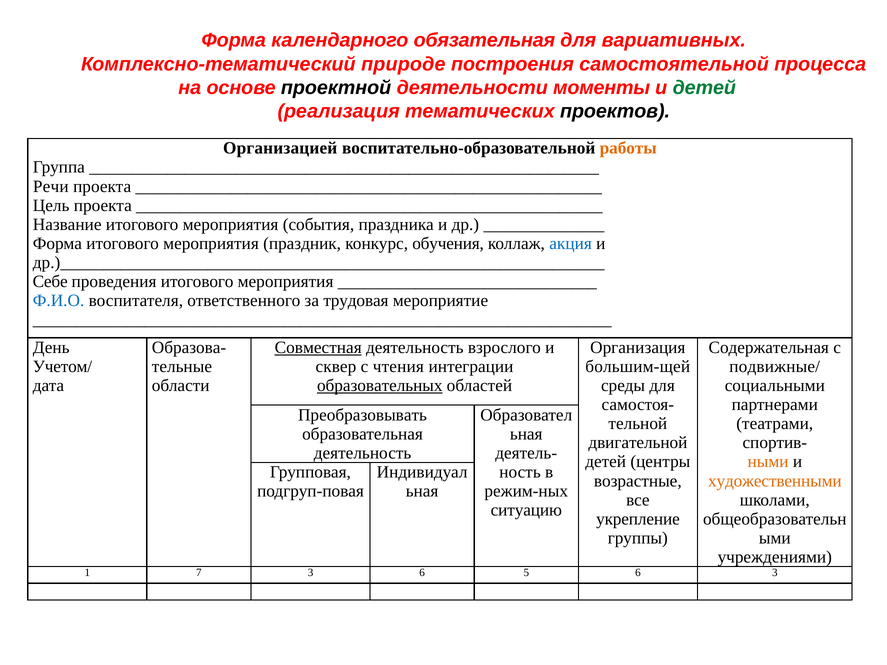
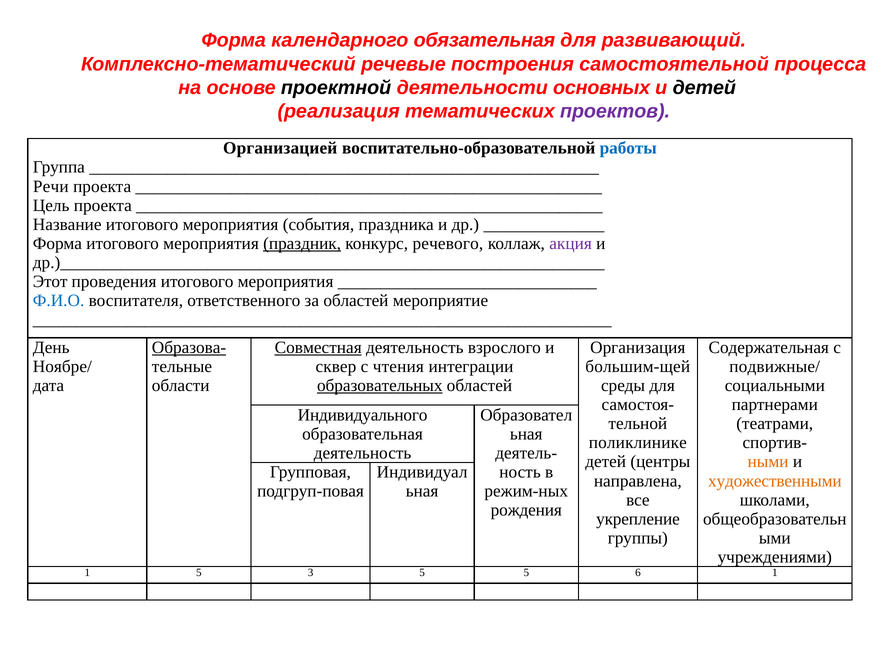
вариативных: вариативных -> развивающий (674, 40)
природе: природе -> речевые (403, 64)
моменты: моменты -> основных (602, 88)
детей colour: green -> black (704, 88)
проектов colour: black -> purple (615, 111)
работы colour: orange -> blue (628, 148)
праздник underline: none -> present (302, 244)
обучения: обучения -> речевого (448, 244)
акция colour: blue -> purple (571, 244)
Себе: Себе -> Этот (50, 282)
за трудовая: трудовая -> областей (356, 301)
Образова- underline: none -> present (189, 348)
Учетом/: Учетом/ -> Ноябре/ (62, 367)
Преобразовывать: Преобразовывать -> Индивидуального (363, 415)
двигательной: двигательной -> поликлинике (638, 443)
возрастные: возрастные -> направлена (638, 481)
ситуацию: ситуацию -> рождения (526, 510)
1 7: 7 -> 5 (199, 573)
3 6: 6 -> 5 (422, 573)
6 3: 3 -> 1 (775, 573)
